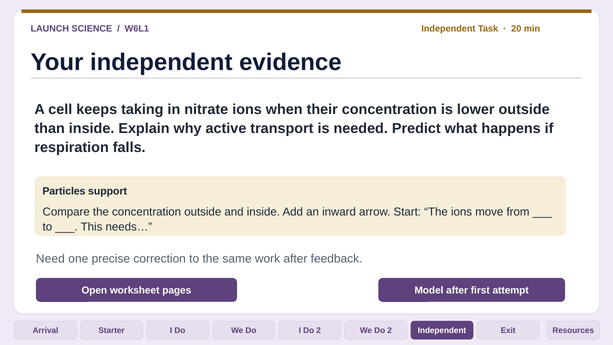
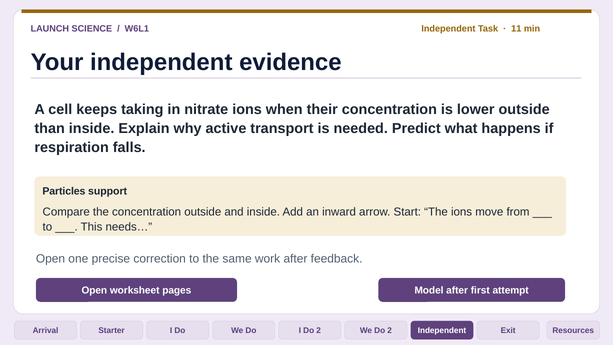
20: 20 -> 11 (516, 29)
Need: Need -> Open (50, 258)
